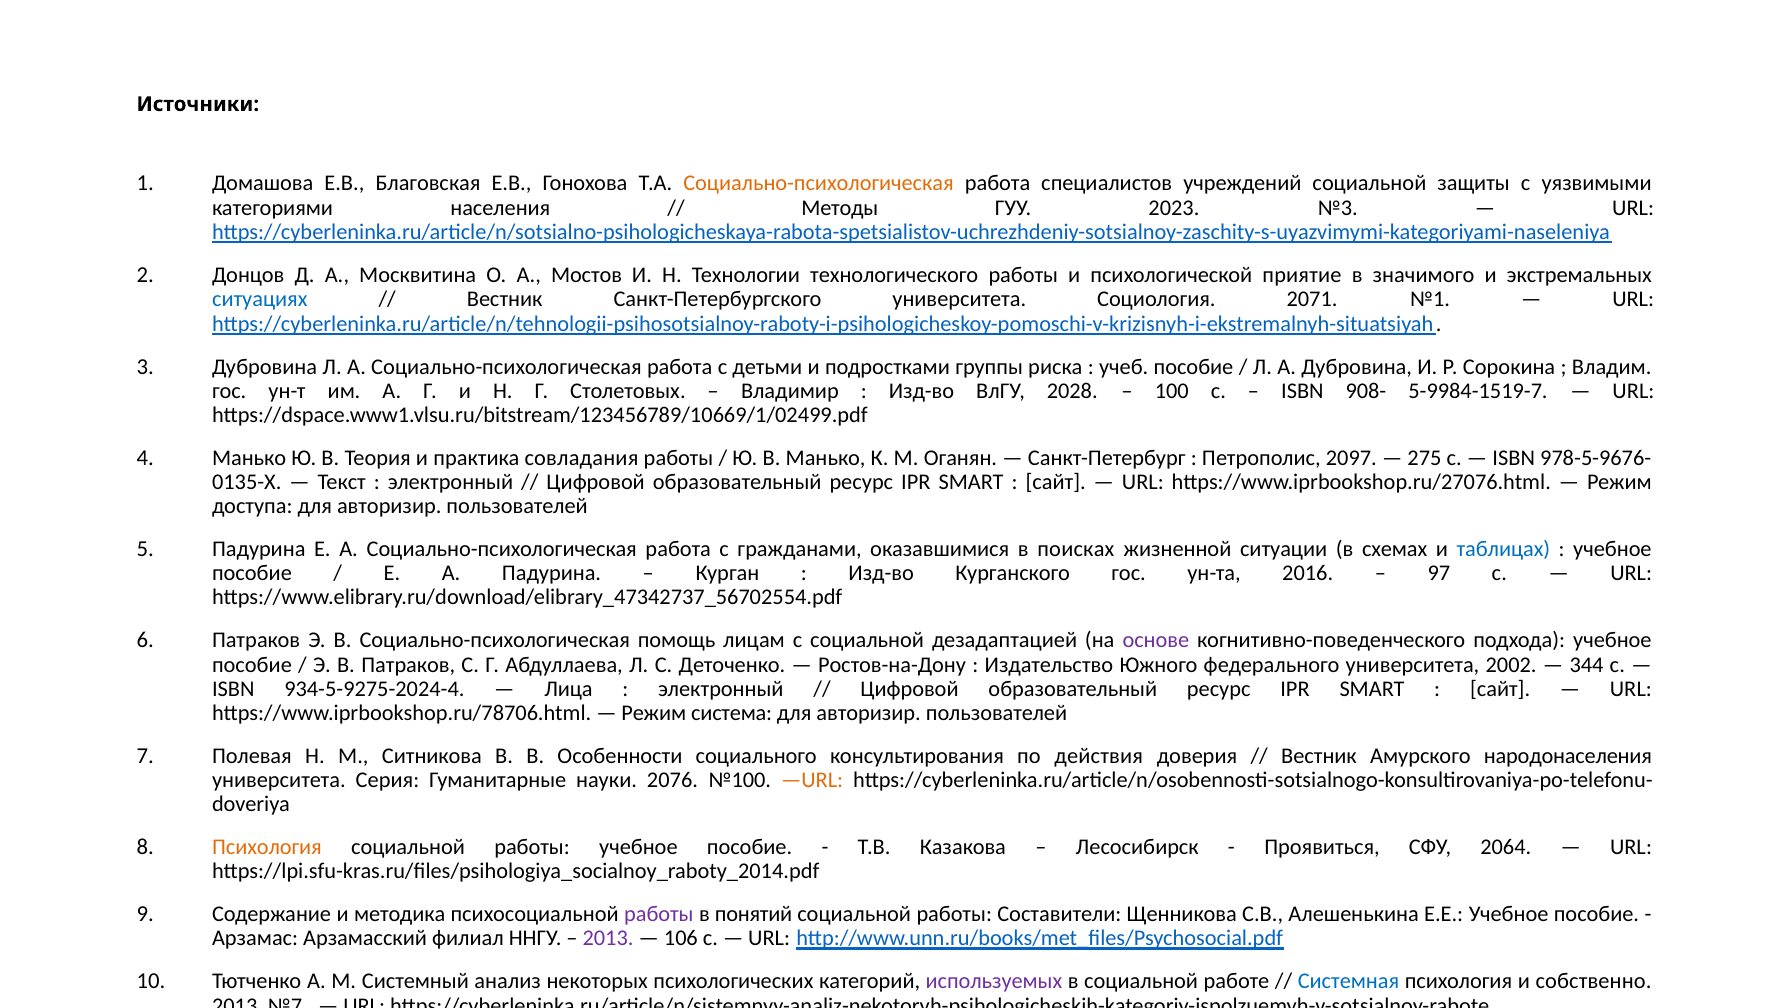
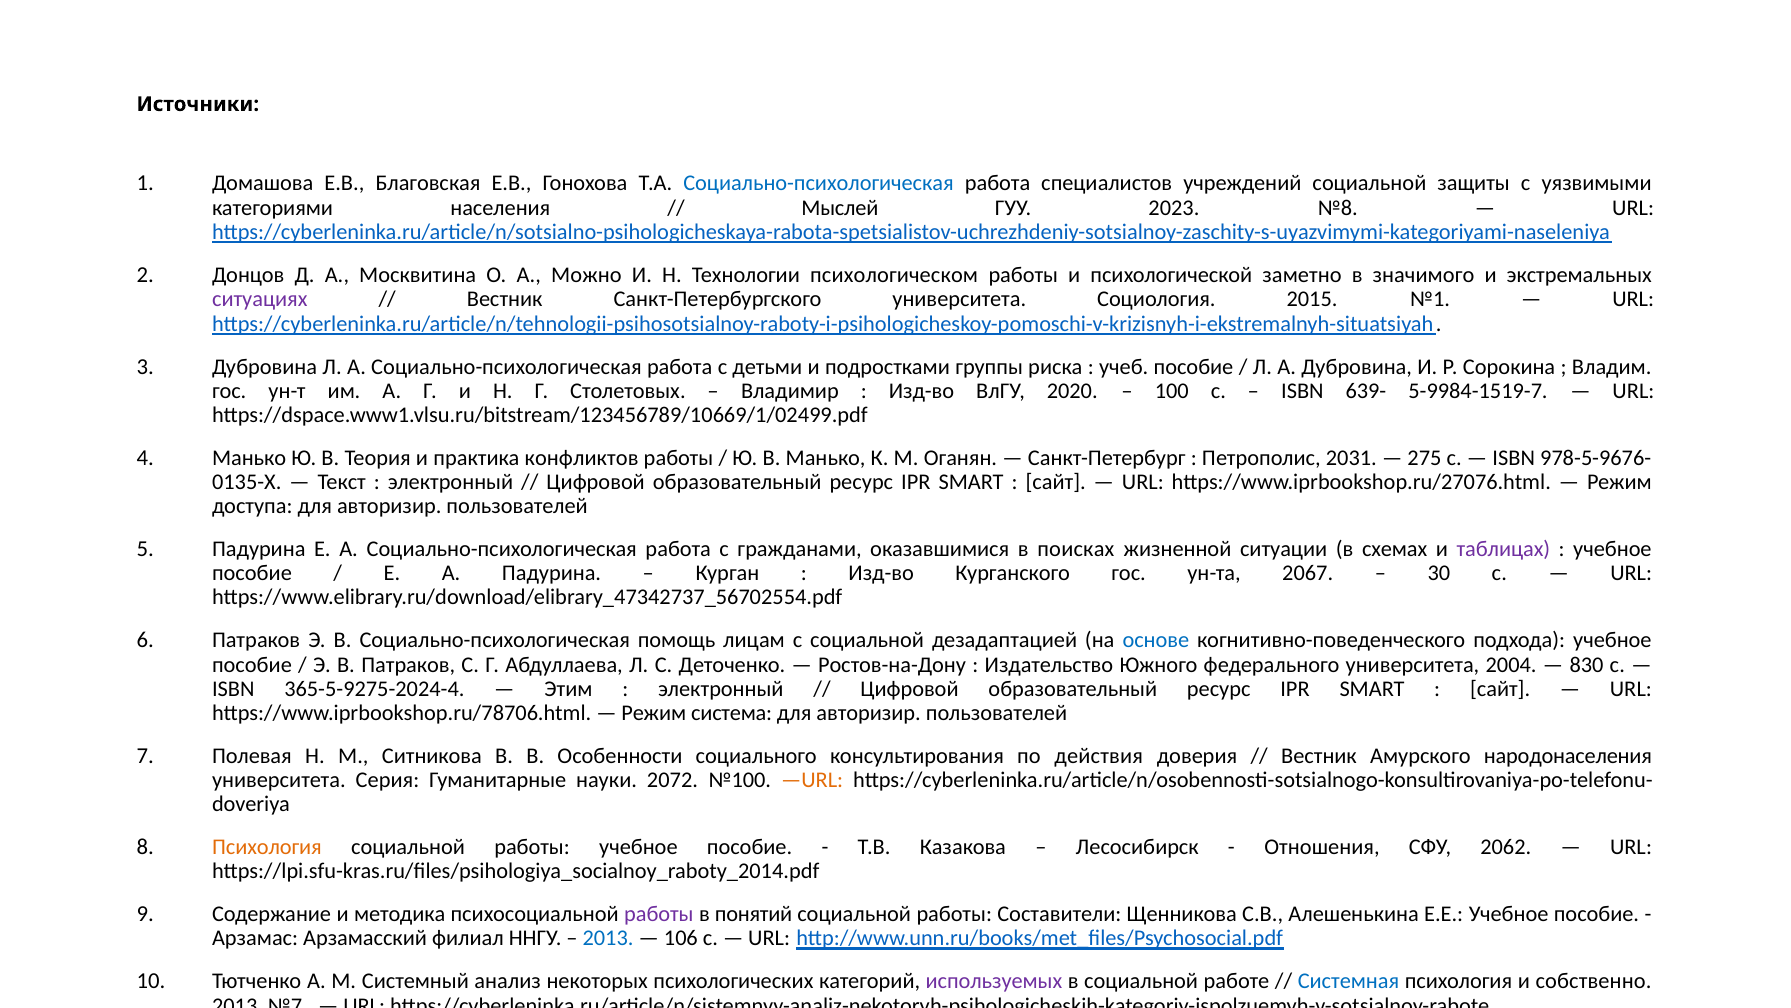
Социально-психологическая colour: orange -> blue (819, 183)
Методы: Методы -> Мыслей (840, 208)
№3: №3 -> №8 (1338, 208)
Мостов: Мостов -> Можно (586, 275)
технологического: технологического -> психологическом (894, 275)
приятие: приятие -> заметно (1302, 275)
ситуациях colour: blue -> purple (260, 299)
2071: 2071 -> 2015 (1312, 299)
2028: 2028 -> 2020 (1072, 391)
908-: 908- -> 639- (1366, 391)
совладания: совладания -> конфликтов (582, 458)
2097: 2097 -> 2031 (1351, 458)
таблицах colour: blue -> purple (1503, 549)
2016: 2016 -> 2067 (1308, 573)
97: 97 -> 30 (1439, 573)
основе colour: purple -> blue (1156, 640)
2002: 2002 -> 2004 (1511, 664)
344: 344 -> 830 (1587, 664)
934-5-9275-2024-4: 934-5-9275-2024-4 -> 365-5-9275-2024-4 (374, 688)
Лица: Лица -> Этим (569, 688)
2076: 2076 -> 2072 (672, 780)
Проявиться: Проявиться -> Отношения (1322, 847)
2064: 2064 -> 2062 (1506, 847)
2013 colour: purple -> blue (608, 938)
